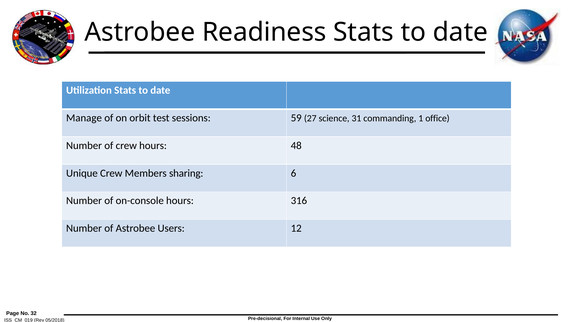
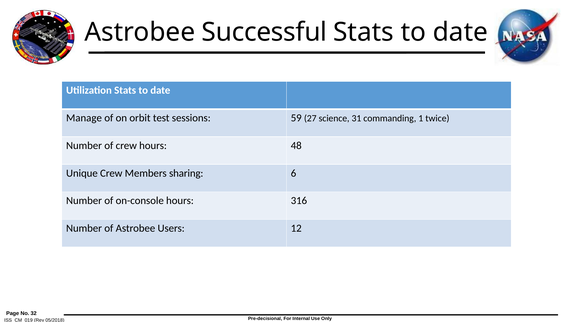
Readiness: Readiness -> Successful (264, 32)
office: office -> twice (437, 118)
